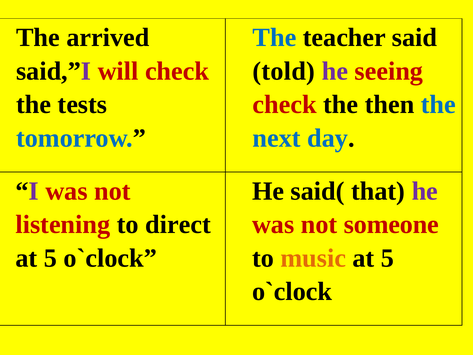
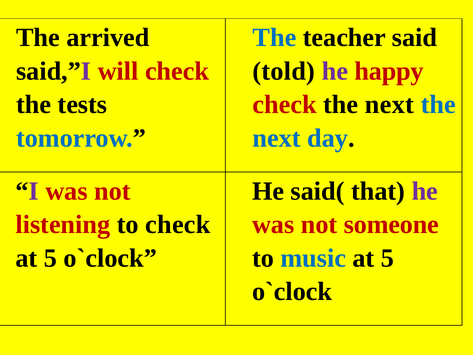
seeing: seeing -> happy (389, 71)
check the then: then -> next (389, 104)
to direct: direct -> check (178, 224)
music colour: orange -> blue (313, 258)
